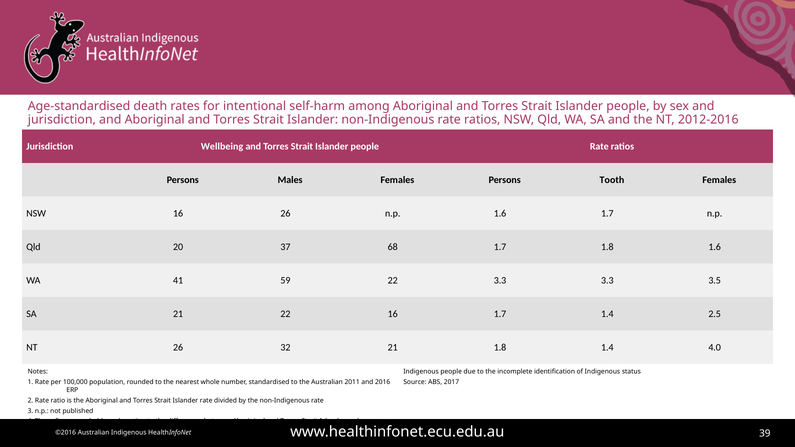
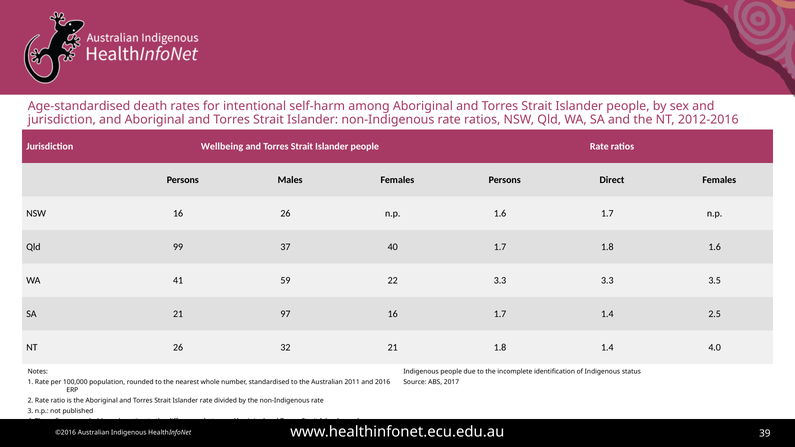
Tooth: Tooth -> Direct (612, 180)
20: 20 -> 99 (178, 247)
68: 68 -> 40 (393, 247)
21 22: 22 -> 97 (285, 314)
